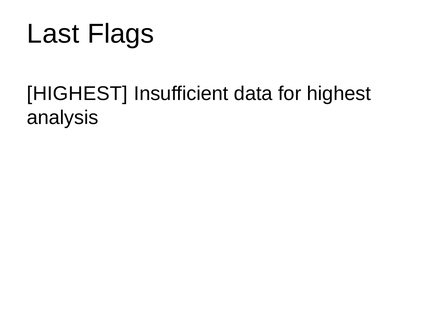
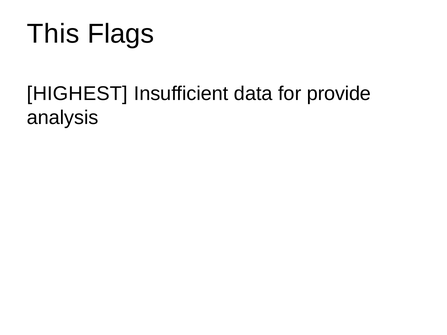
Last: Last -> This (53, 34)
for highest: highest -> provide (339, 94)
